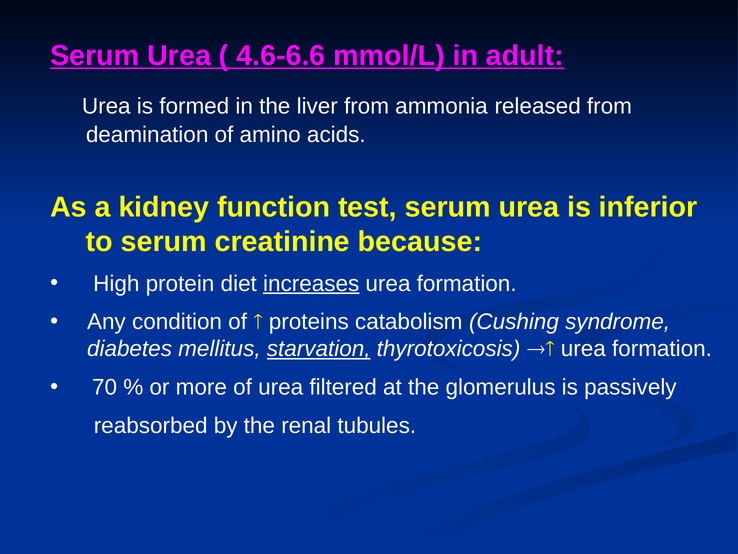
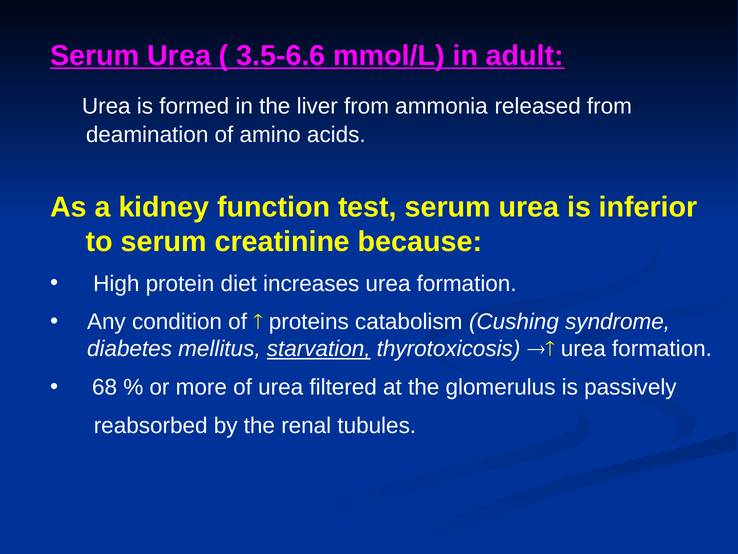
4.6-6.6: 4.6-6.6 -> 3.5-6.6 (281, 56)
increases underline: present -> none (311, 283)
70: 70 -> 68 (105, 387)
